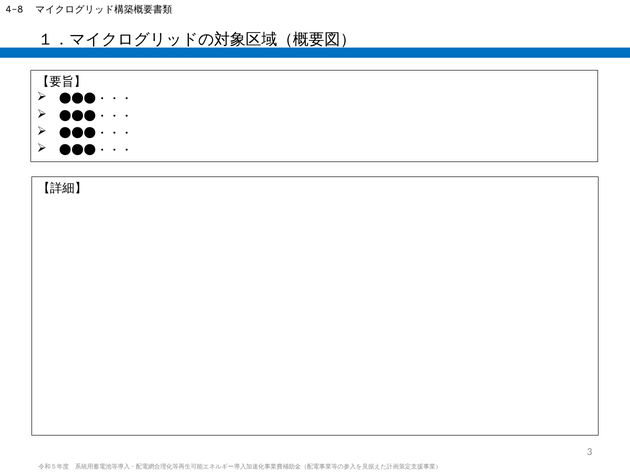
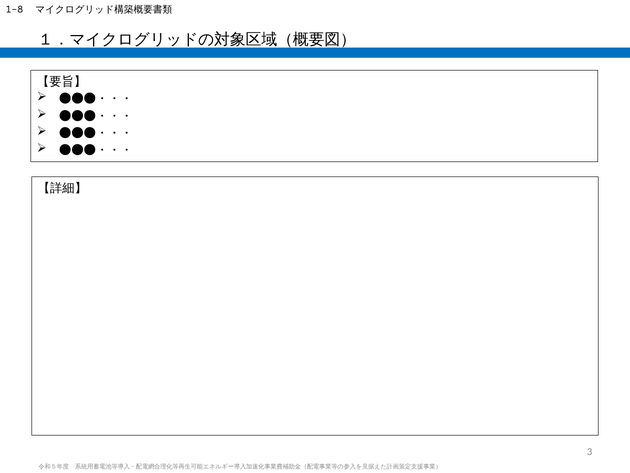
4-8: 4-8 -> 1-8 (14, 10)
